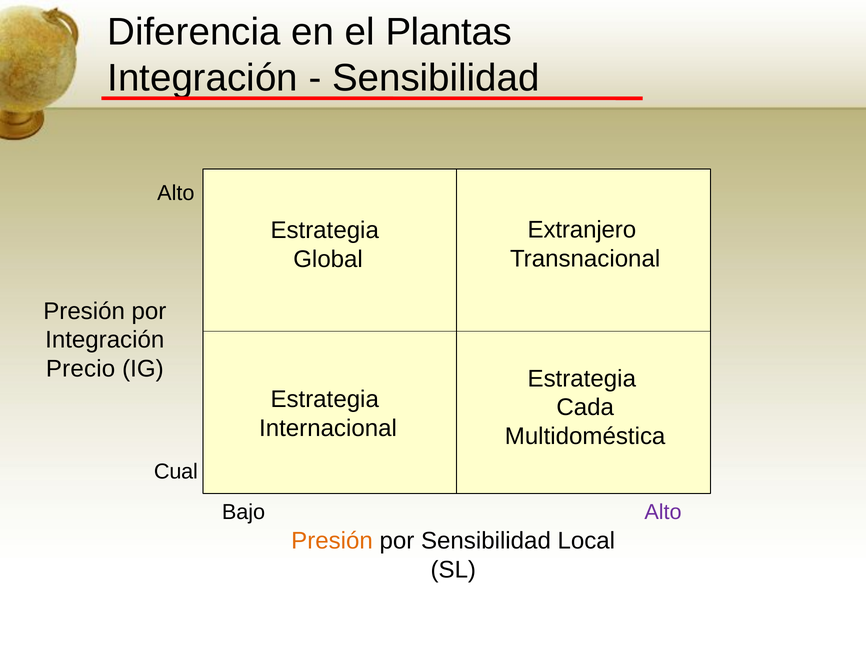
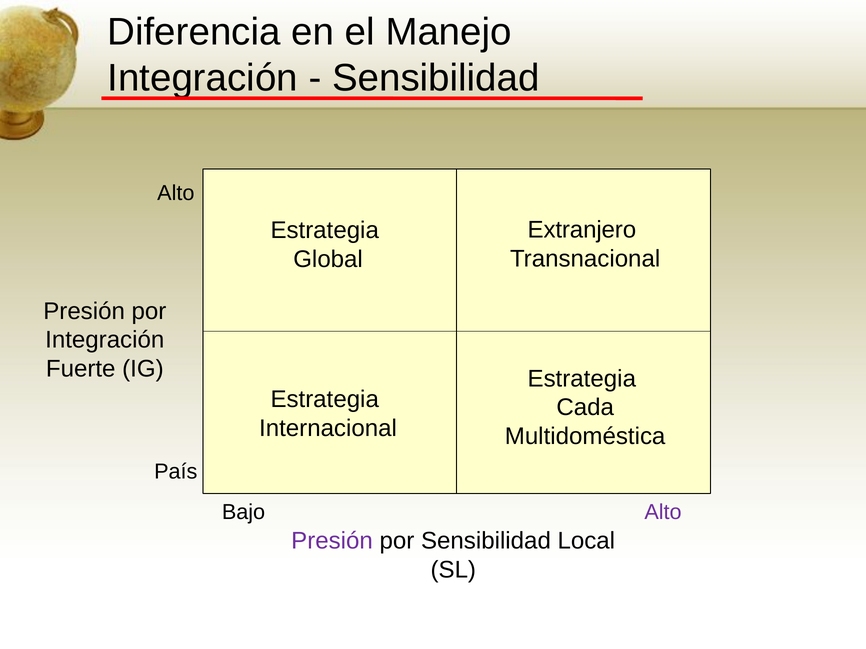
Plantas: Plantas -> Manejo (449, 32)
Precio: Precio -> Fuerte (81, 369)
Cual: Cual -> País (176, 472)
Presión colour: orange -> purple (332, 541)
